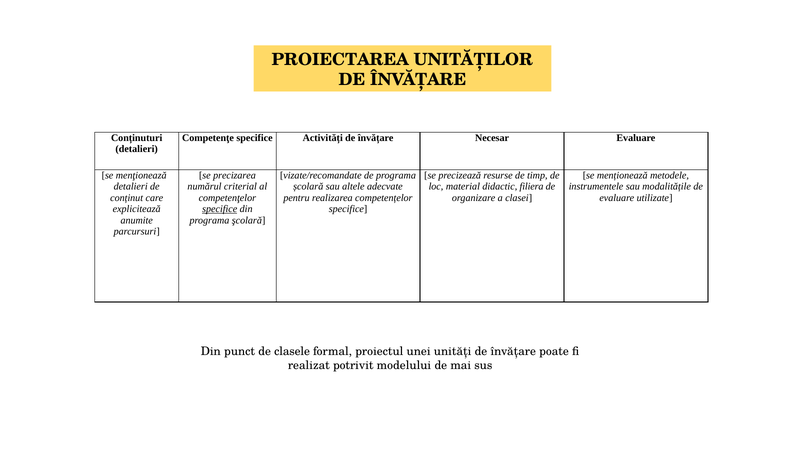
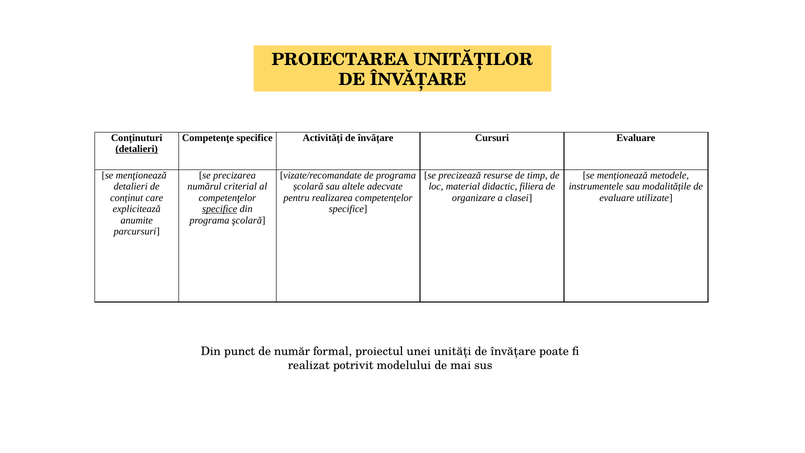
Necesar: Necesar -> Cursuri (492, 138)
detalieri underline: none -> present (137, 149)
clasele: clasele -> număr (292, 351)
